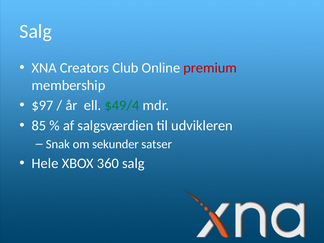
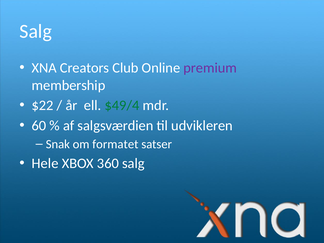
premium colour: red -> purple (210, 68)
$97: $97 -> $22 (43, 105)
85: 85 -> 60 (39, 126)
sekunder: sekunder -> formatet (115, 144)
